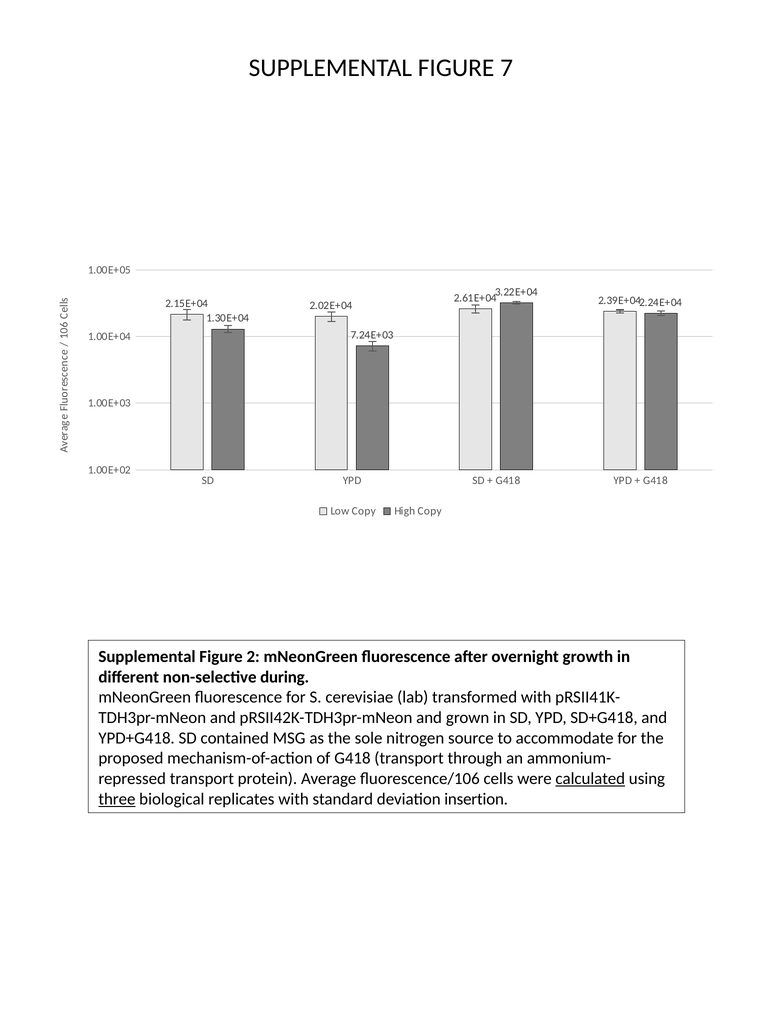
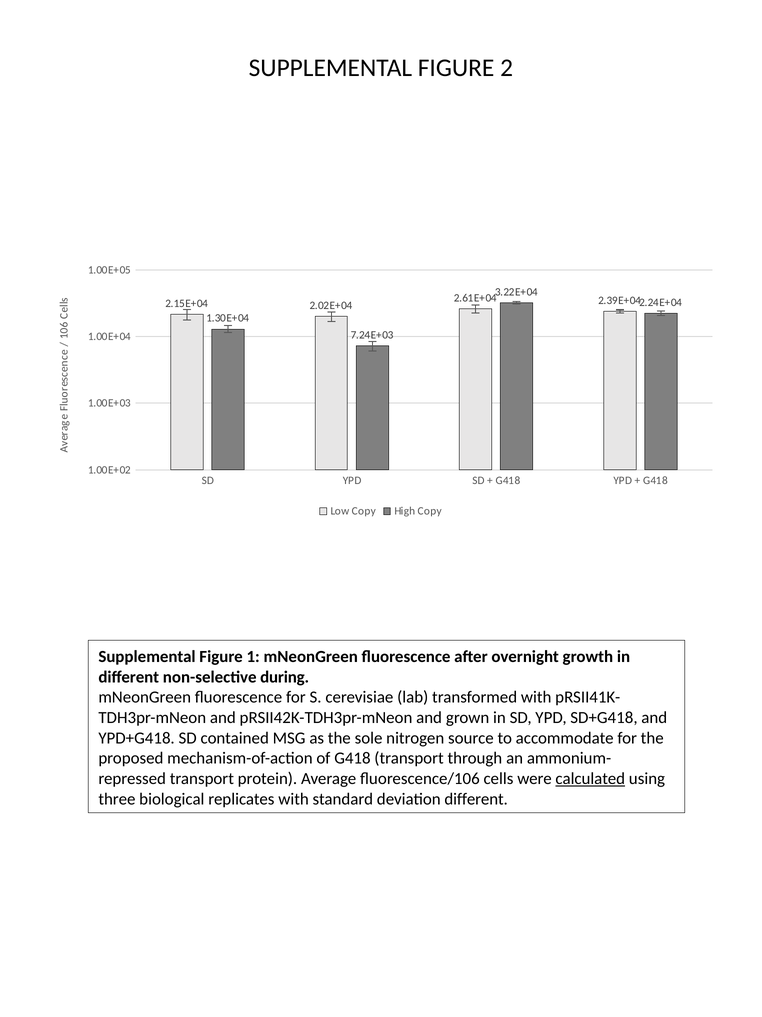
7: 7 -> 2 (507, 68)
Figure 2: 2 -> 1 (253, 656)
three underline: present -> none (117, 798)
deviation insertion: insertion -> different (476, 798)
